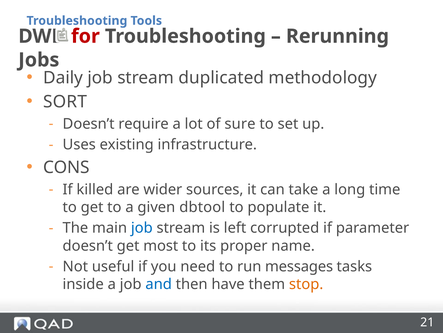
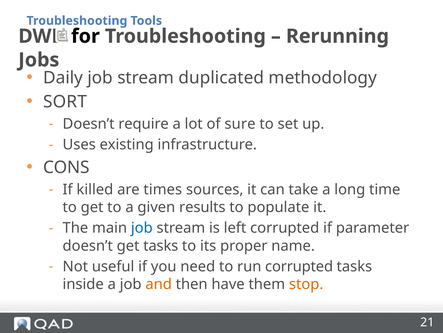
for colour: red -> black (85, 36)
wider: wider -> times (163, 189)
dbtool: dbtool -> results (202, 207)
get most: most -> tasks (161, 245)
run messages: messages -> corrupted (299, 266)
and colour: blue -> orange (159, 284)
